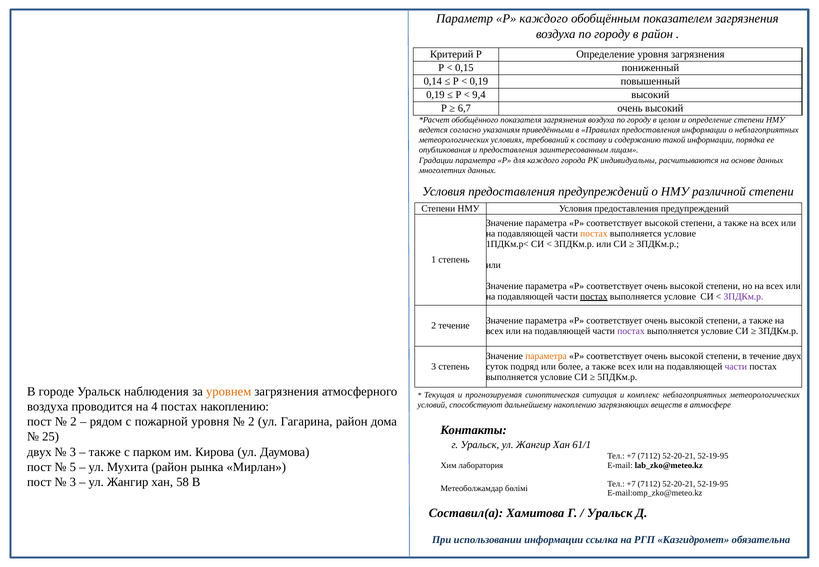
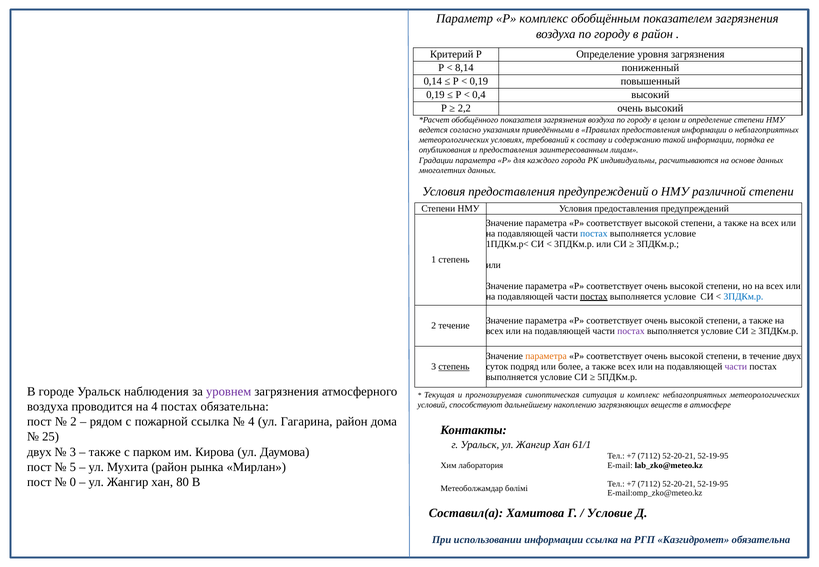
Р каждого: каждого -> комплекс (544, 19)
0,15: 0,15 -> 8,14 (464, 68)
9,4: 9,4 -> 0,4 (479, 95)
6,7: 6,7 -> 2,2 (464, 108)
постах colour: orange -> blue (594, 234)
3ПДКм.р colour: purple -> blue (743, 296)
степень underline: none -> present (454, 367)
уровнем colour: orange -> purple (229, 391)
постах накоплению: накоплению -> обязательна (235, 407)
пожарной уровня: уровня -> ссылка (210, 422)
2: 2 -> 4 (251, 422)
3: 3 -> 0 (73, 482)
58: 58 -> 80 (183, 482)
Уральск: Уральск -> Условие (610, 513)
